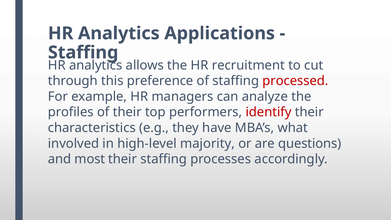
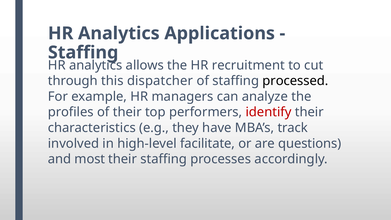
preference: preference -> dispatcher (160, 81)
processed colour: red -> black (295, 81)
what: what -> track (293, 128)
majority: majority -> facilitate (208, 143)
